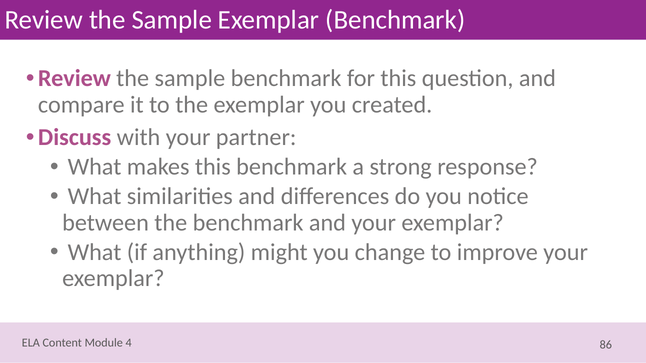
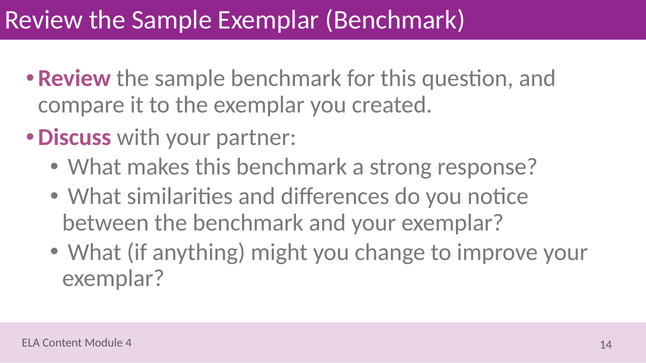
86: 86 -> 14 (606, 345)
